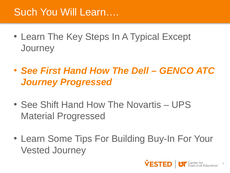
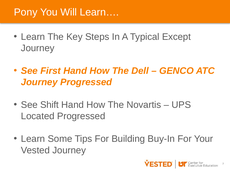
Such: Such -> Pony (26, 12)
Material: Material -> Located (38, 116)
